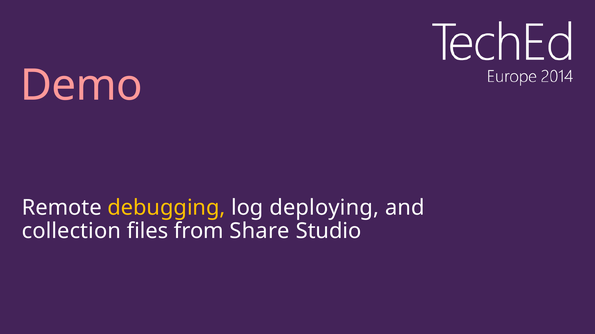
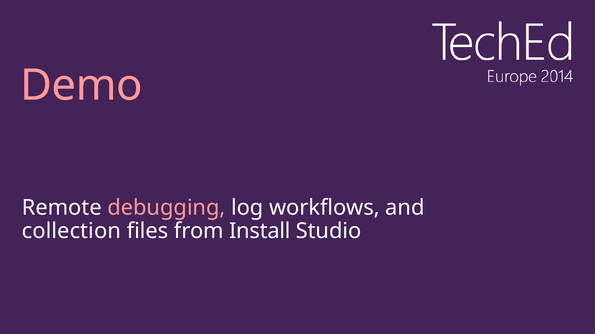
debugging colour: yellow -> pink (166, 208)
deploying: deploying -> workflows (324, 208)
Share: Share -> Install (260, 231)
